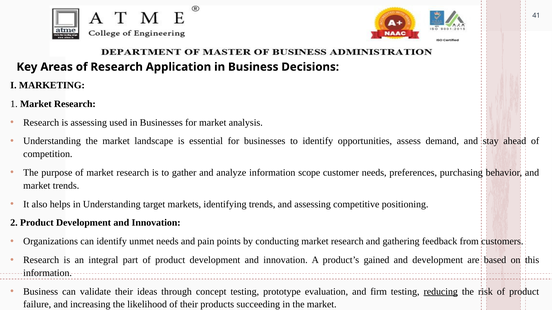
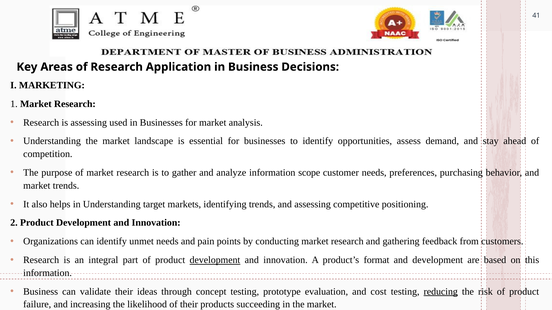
development underline: none -> present (215, 260)
gained: gained -> format (376, 260)
firm: firm -> cost (379, 292)
